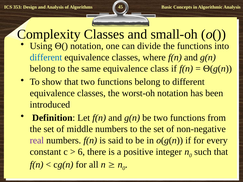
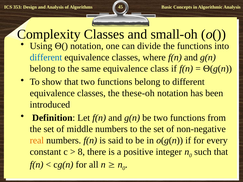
worst-oh: worst-oh -> these-oh (138, 93)
real colour: purple -> orange (37, 141)
6: 6 -> 8 (81, 152)
